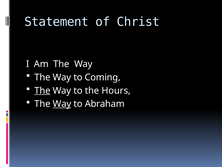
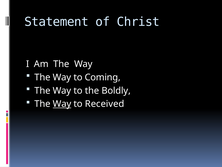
The underline: present -> none (42, 90)
Hours: Hours -> Boldly (116, 90)
Abraham: Abraham -> Received (105, 104)
